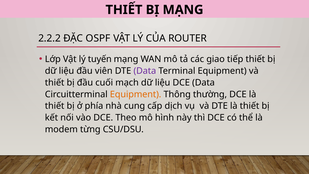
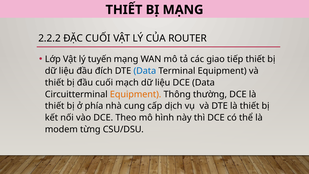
ĐẶC OSPF: OSPF -> CUỐI (98, 38)
viên: viên -> đích (104, 71)
Data colour: purple -> blue (145, 71)
